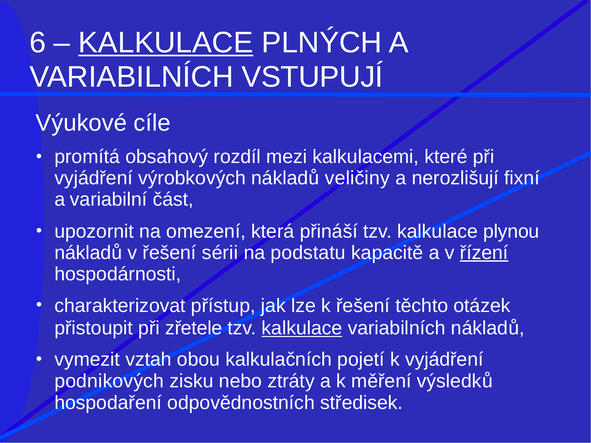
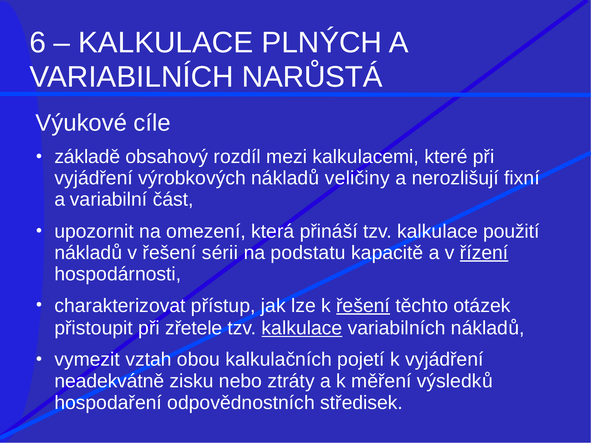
KALKULACE underline: present -> none (166, 43)
VSTUPUJÍ: VSTUPUJÍ -> NARŮSTÁ (312, 77)
promítá: promítá -> základě (87, 157)
plynou: plynou -> použití (511, 232)
řešení underline: none -> present (363, 306)
podnikových: podnikových -> neadekvátně (109, 381)
